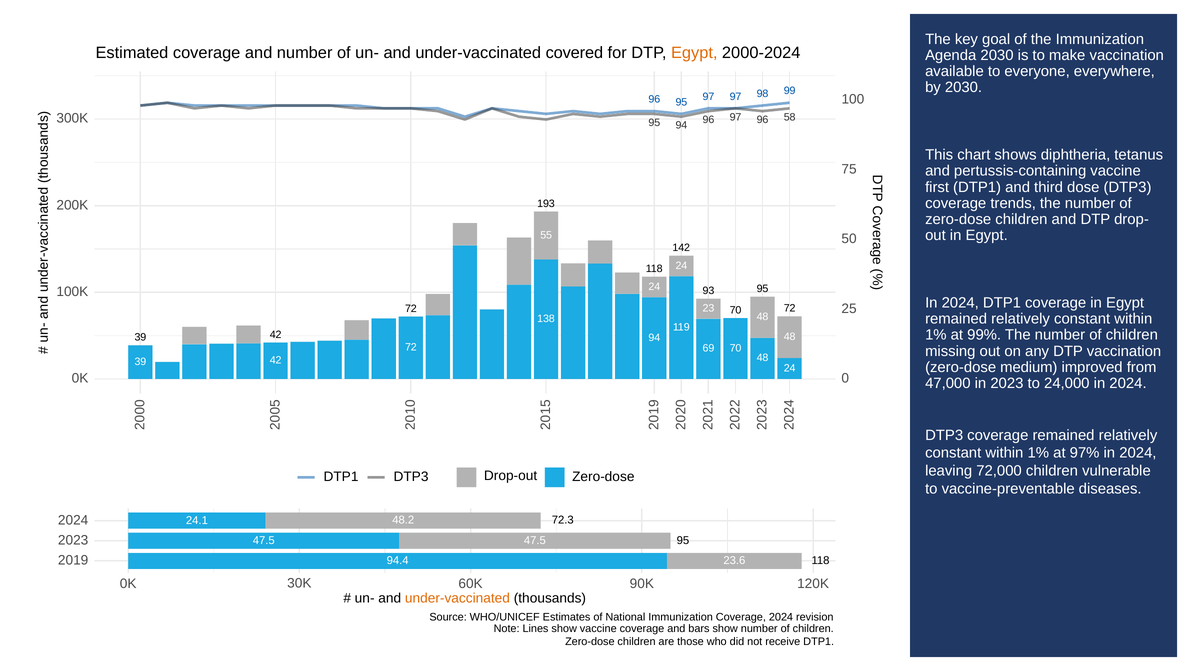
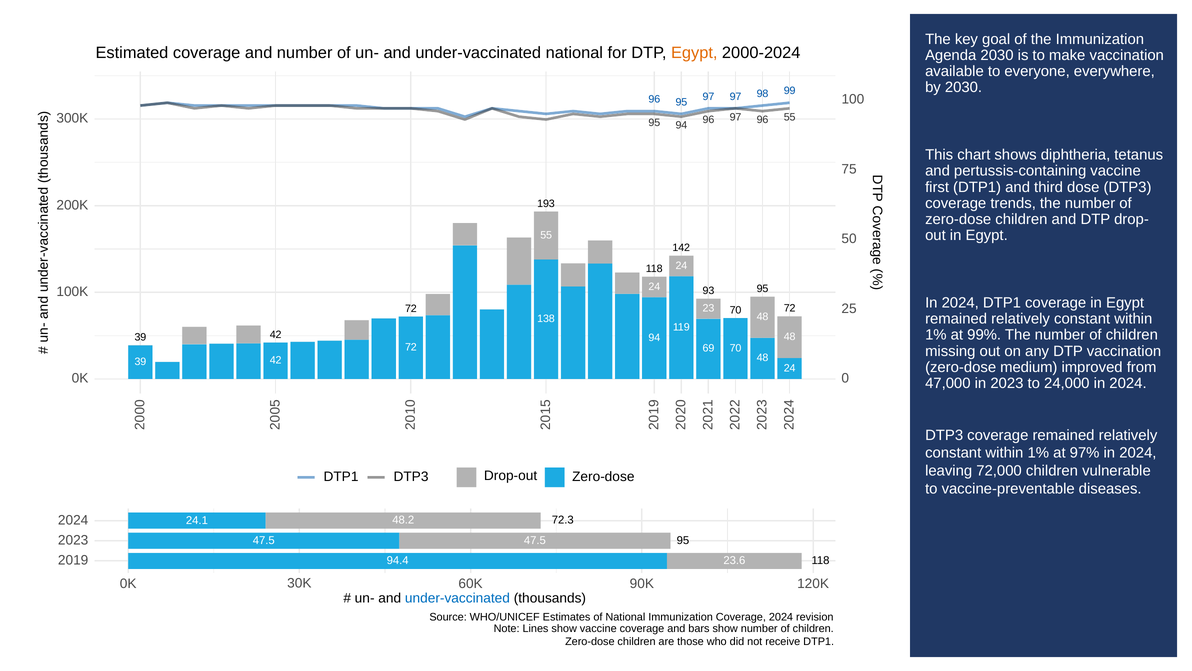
under-vaccinated covered: covered -> national (574, 53)
96 58: 58 -> 55 (790, 117)
under-vaccinated colour: orange -> blue (457, 598)
